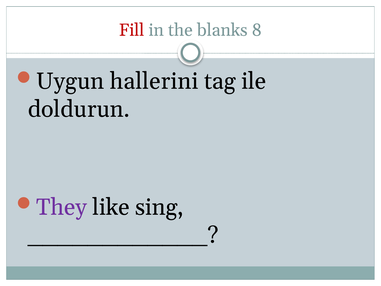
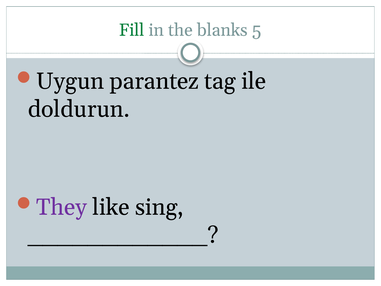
Fill colour: red -> green (132, 30)
8: 8 -> 5 (257, 30)
hallerini: hallerini -> parantez (154, 81)
